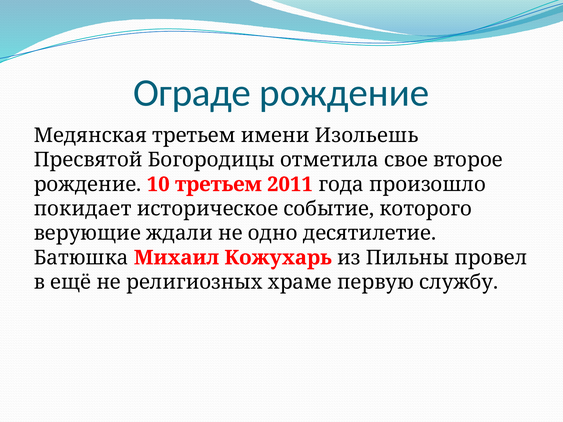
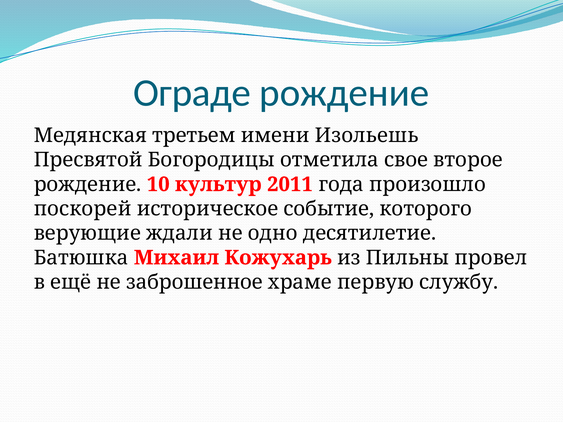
10 третьем: третьем -> культур (218, 184)
покидает: покидает -> поскорей (83, 209)
религиозных: религиозных -> заброшенное (194, 282)
